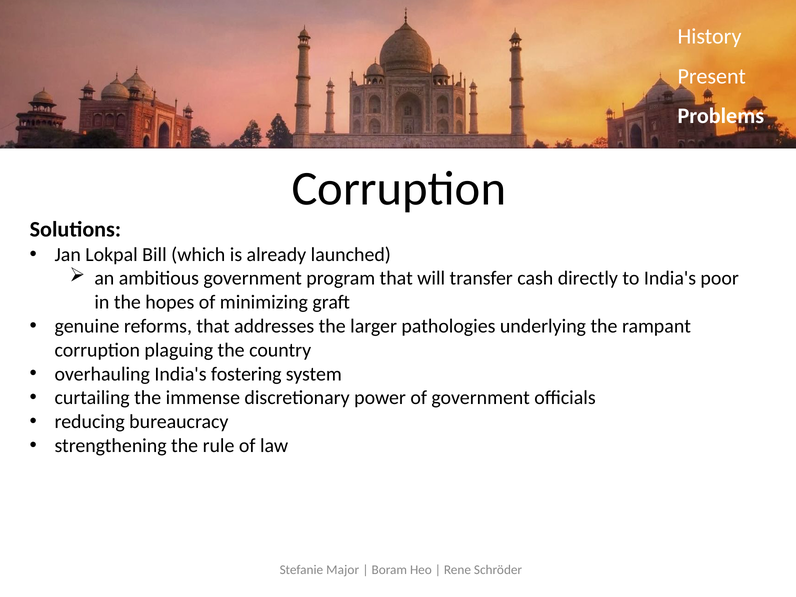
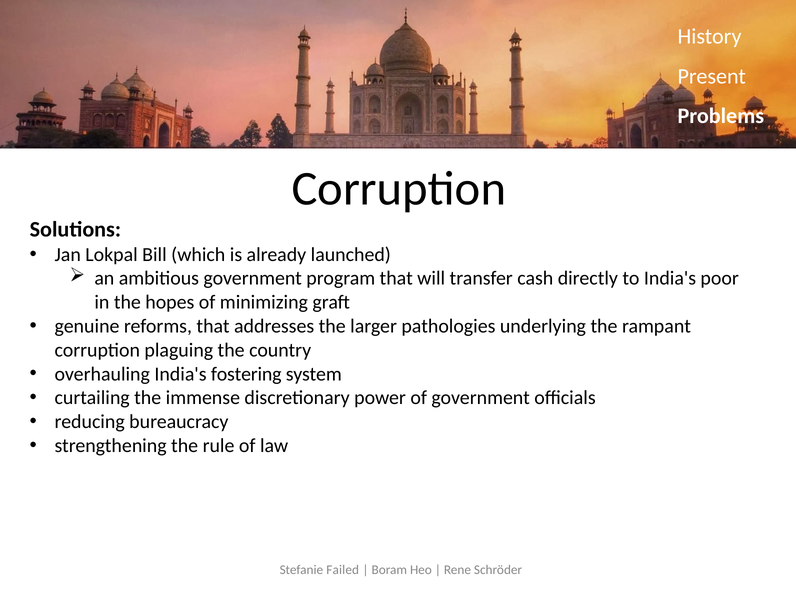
Major: Major -> Failed (343, 570)
